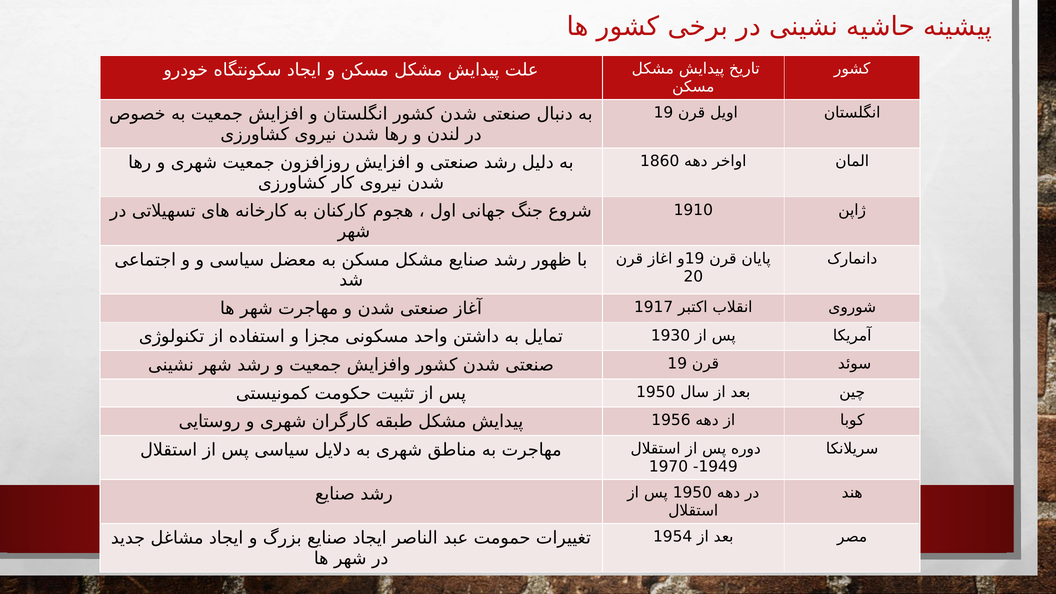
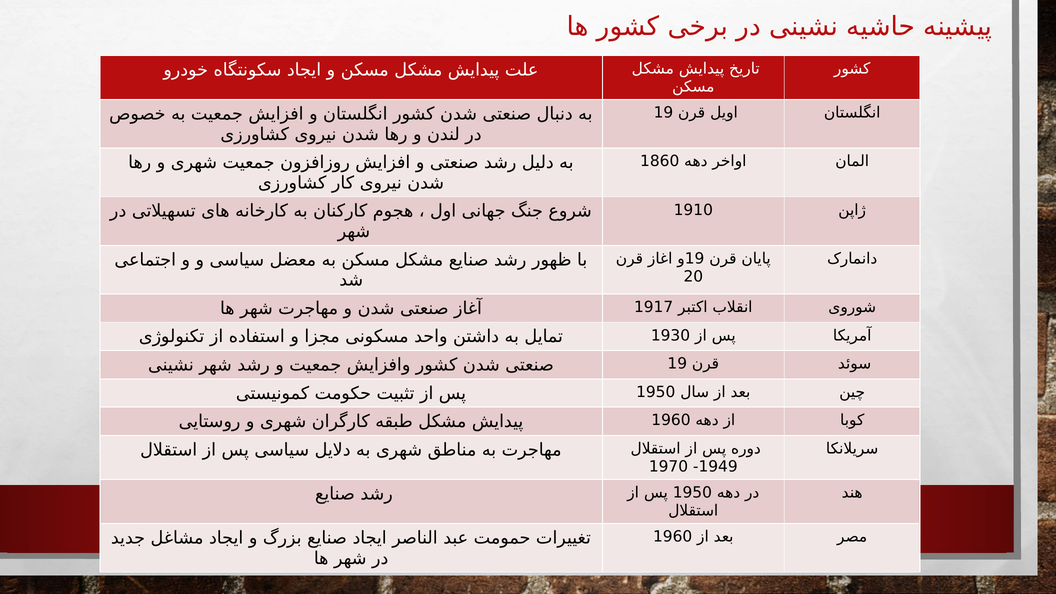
1956: 1956 -> 1960 (671, 420)
1954: 1954 -> 1960 (673, 537)
